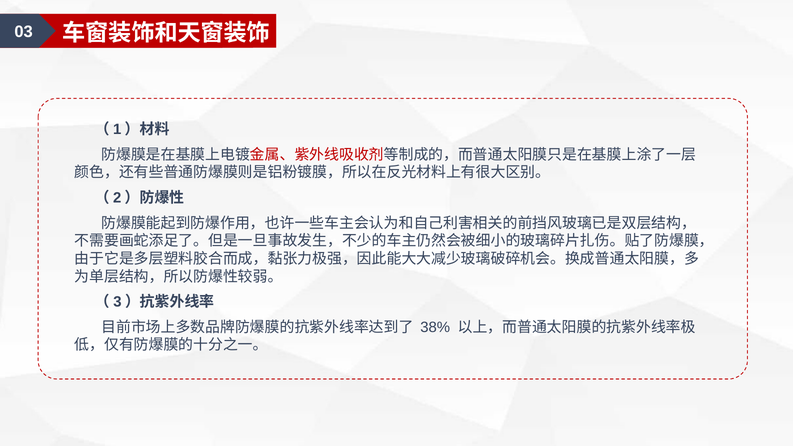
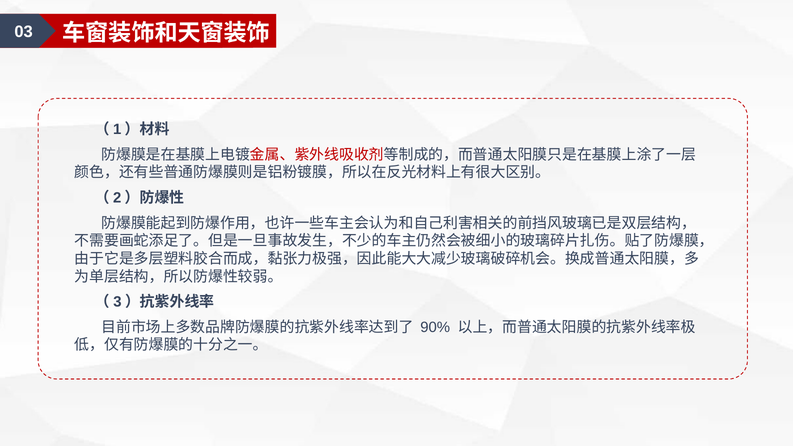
38%: 38% -> 90% (435, 327)
